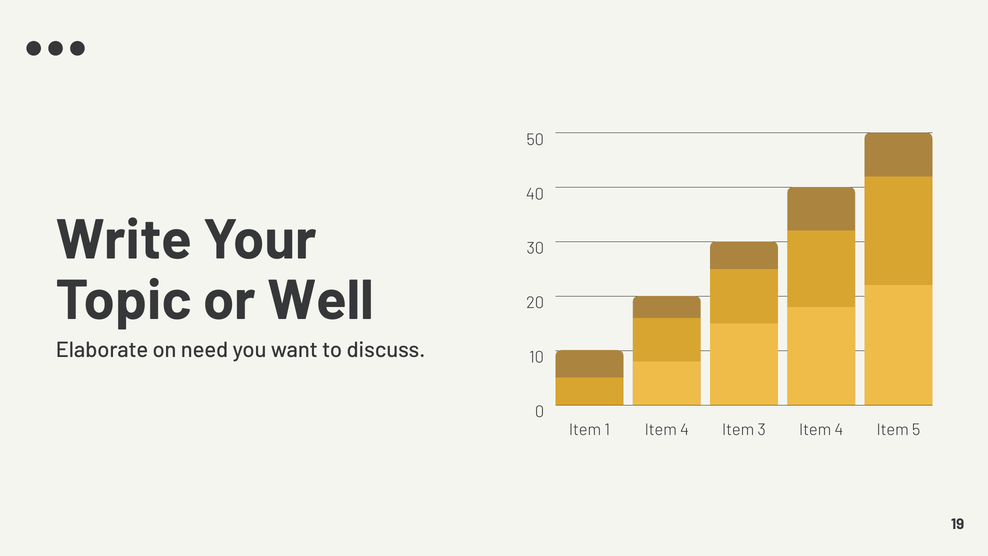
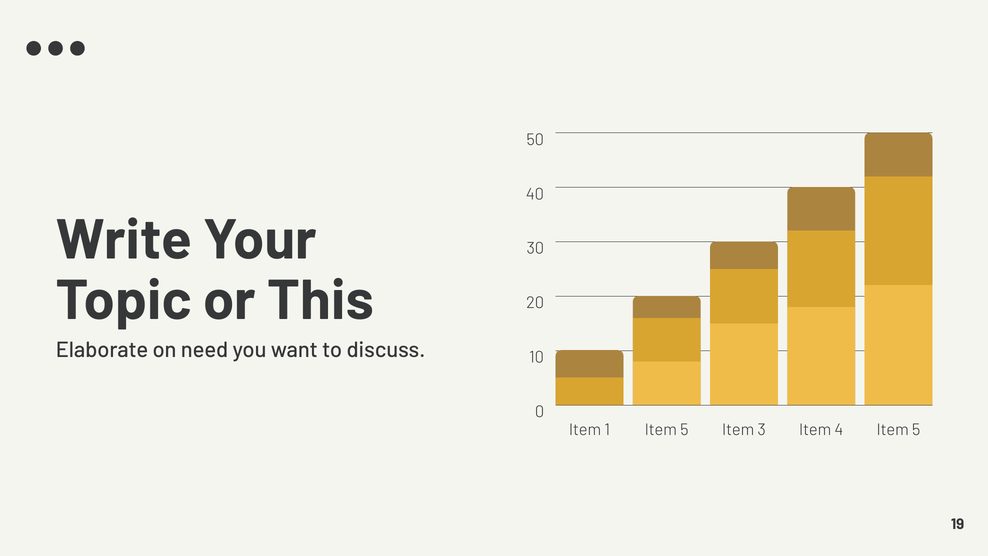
Well: Well -> This (320, 301)
1 Item 4: 4 -> 5 (684, 430)
